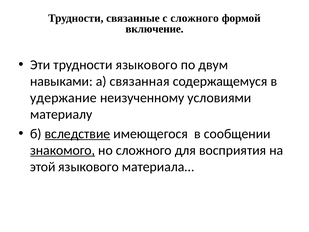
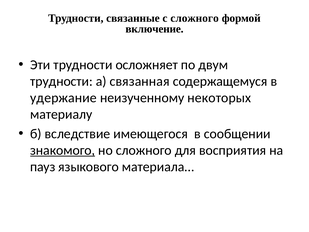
трудности языкового: языкового -> осложняет (147, 65)
навыками: навыками -> трудности (61, 81)
условиями: условиями -> некоторых (219, 98)
вследствие underline: present -> none (77, 134)
этой: этой -> пауз (43, 167)
